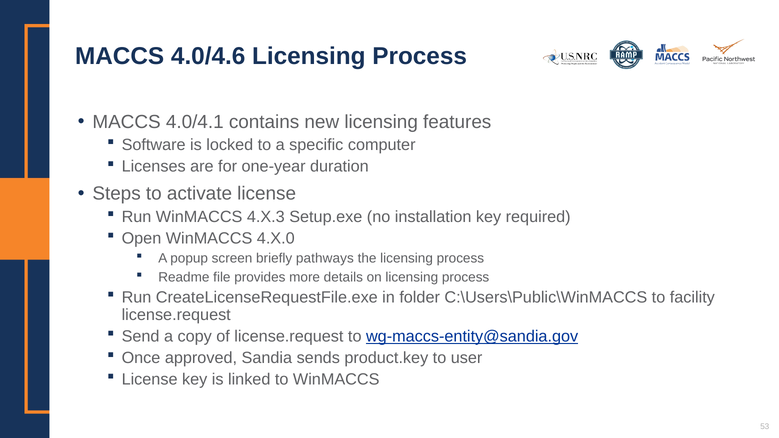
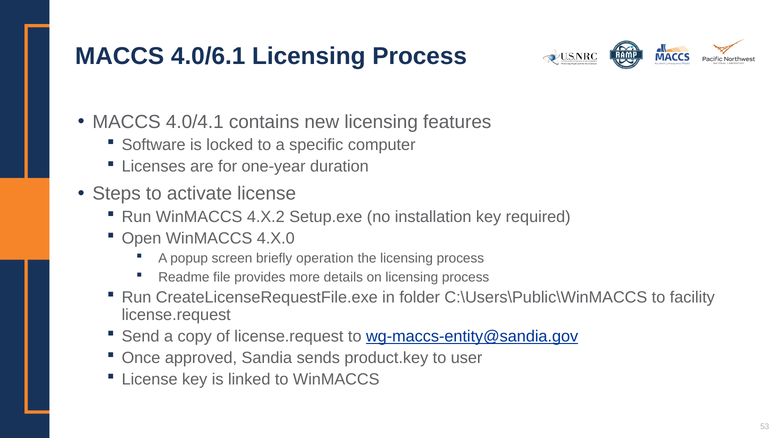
4.0/4.6: 4.0/4.6 -> 4.0/6.1 (208, 56)
4.X.3: 4.X.3 -> 4.X.2 (266, 217)
pathways: pathways -> operation (325, 259)
